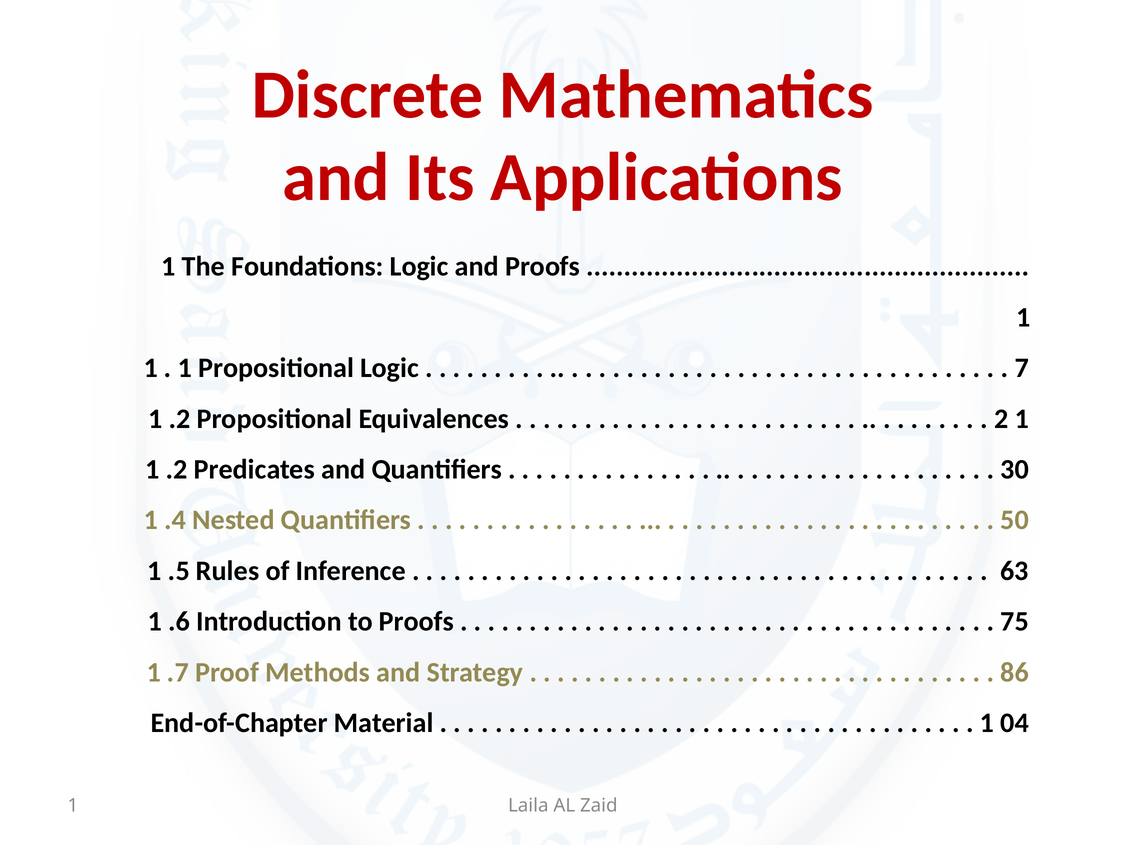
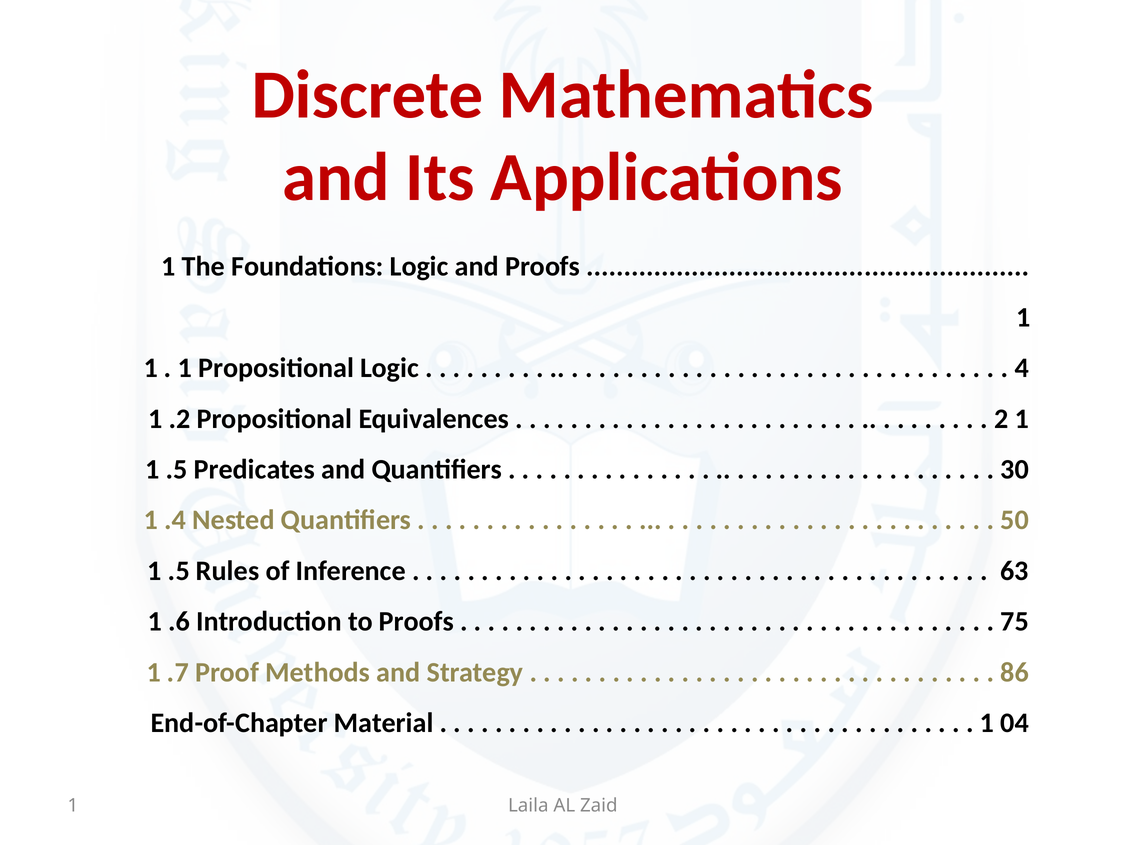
7: 7 -> 4 (1022, 368)
.2: .2 -> .5 (177, 469)
